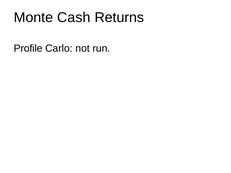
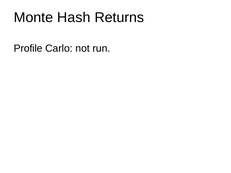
Cash: Cash -> Hash (74, 18)
